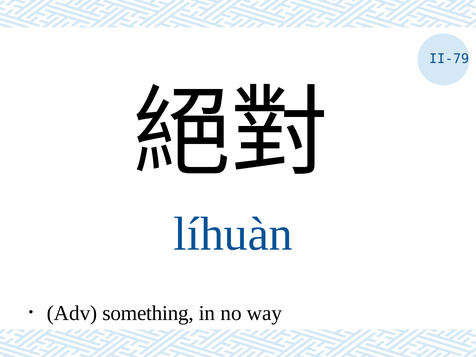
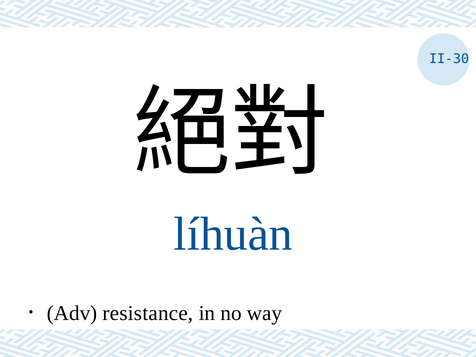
II-79: II-79 -> II-30 (449, 59)
something: something -> resistance (148, 313)
